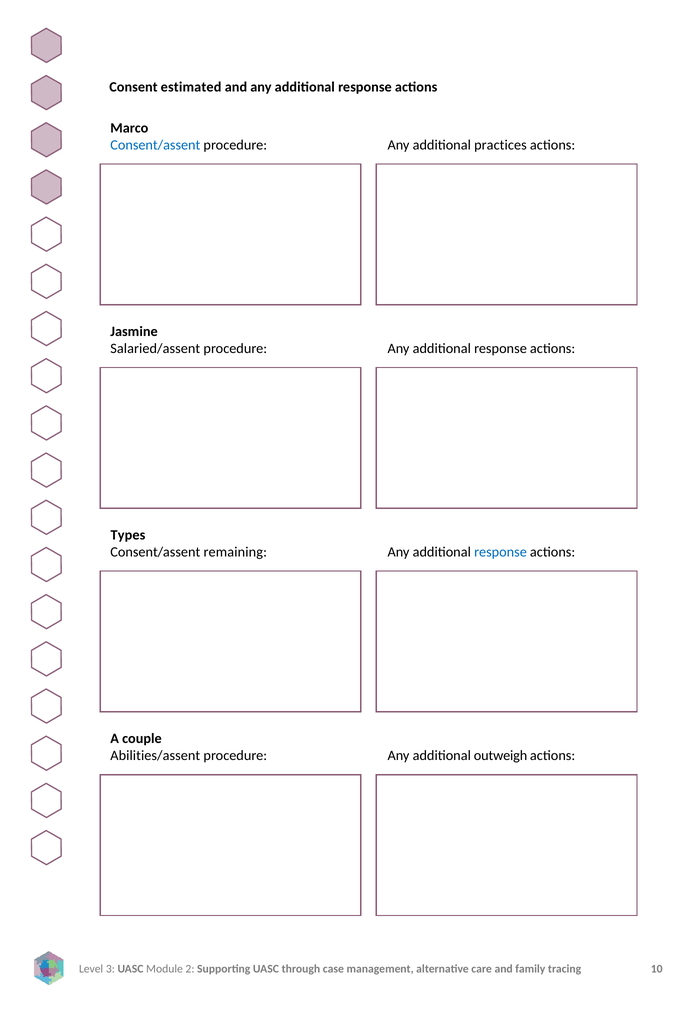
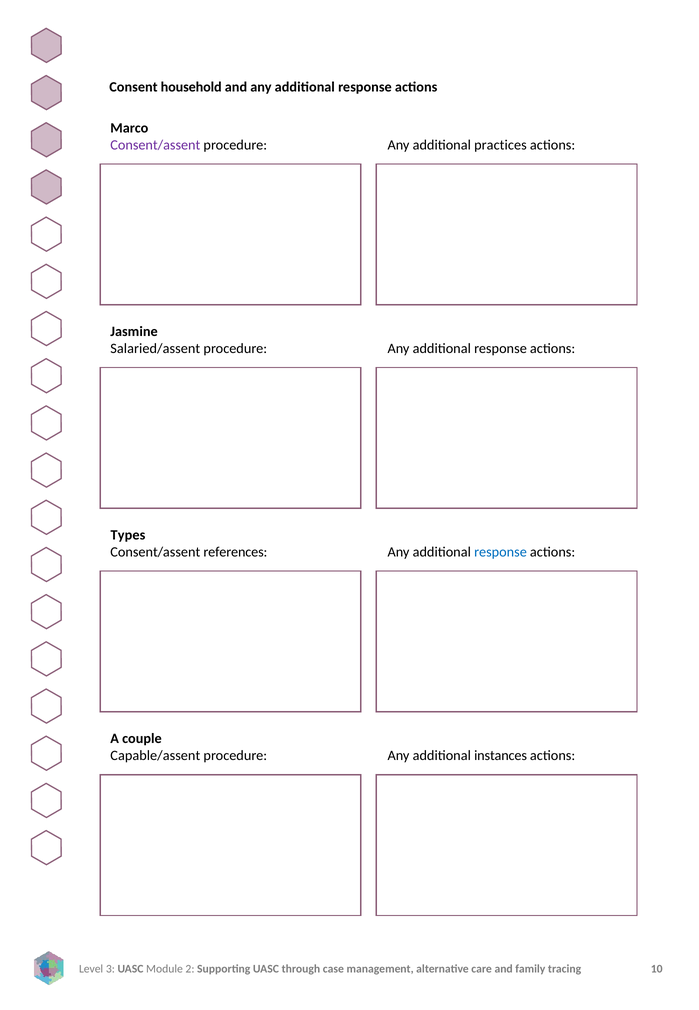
estimated: estimated -> household (191, 87)
Consent/assent colour: blue -> purple (155, 145)
remaining: remaining -> references (235, 552)
Abilities/assent: Abilities/assent -> Capable/assent (155, 755)
outweigh: outweigh -> instances (501, 755)
